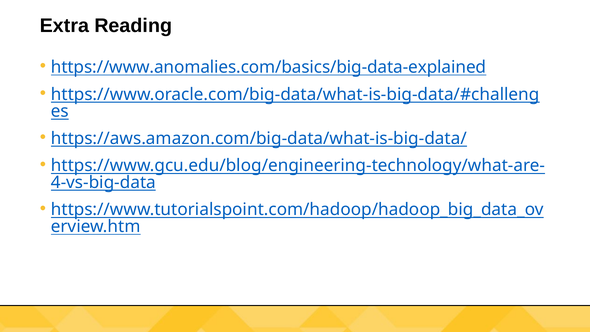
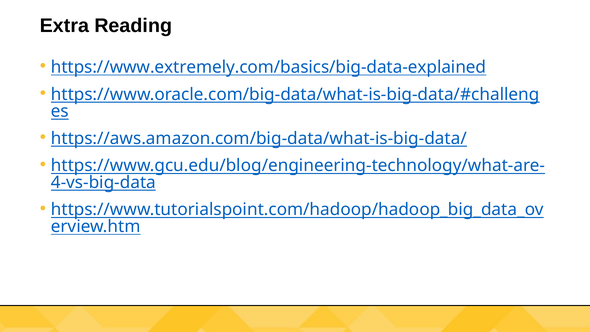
https://www.anomalies.com/basics/big-data-explained: https://www.anomalies.com/basics/big-data-explained -> https://www.extremely.com/basics/big-data-explained (269, 67)
